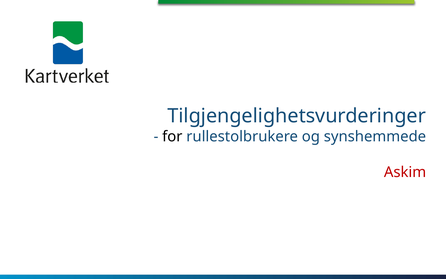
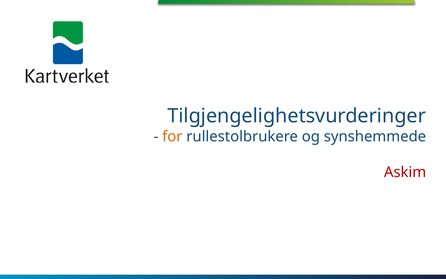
for colour: black -> orange (172, 136)
